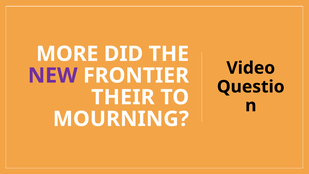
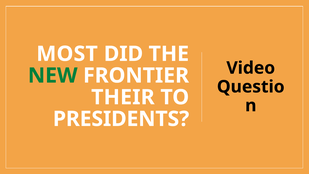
MORE: MORE -> MOST (67, 54)
NEW colour: purple -> green (53, 75)
MOURNING: MOURNING -> PRESIDENTS (121, 119)
